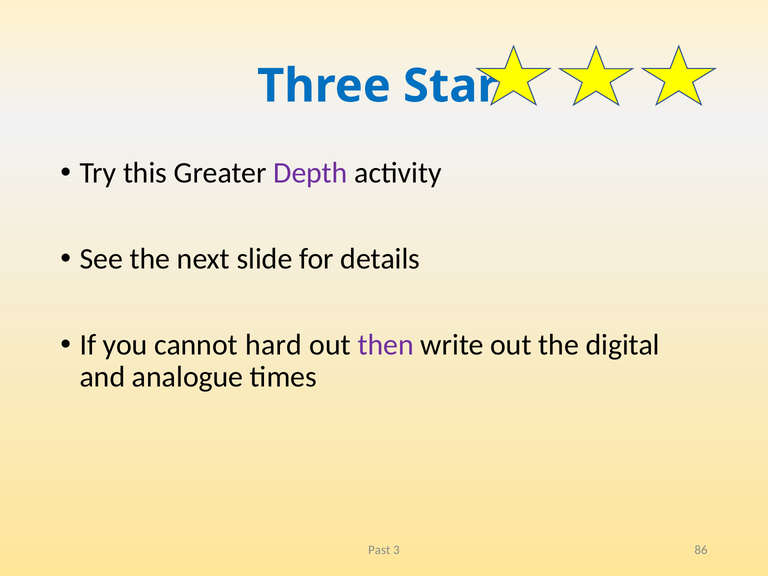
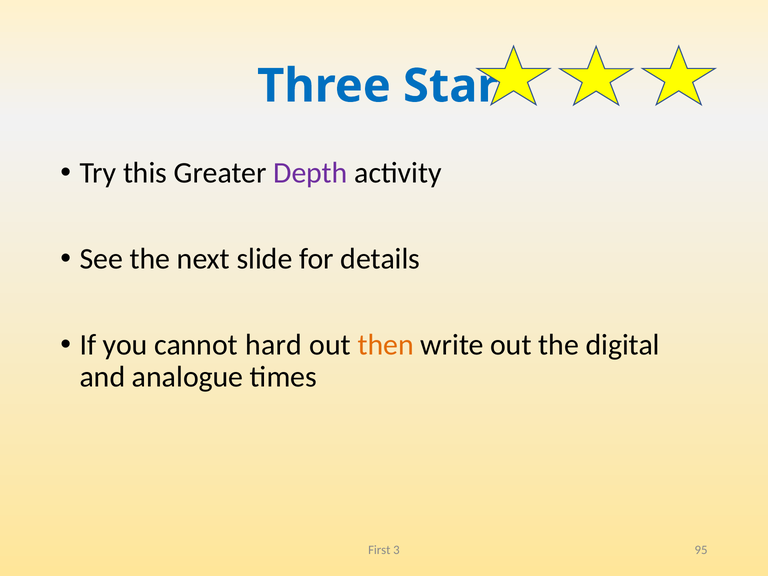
then colour: purple -> orange (386, 345)
Past: Past -> First (379, 550)
86: 86 -> 95 (701, 550)
